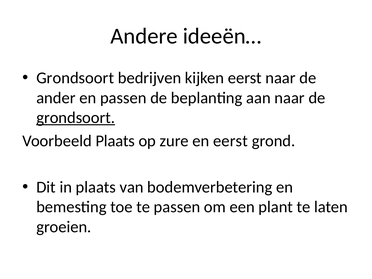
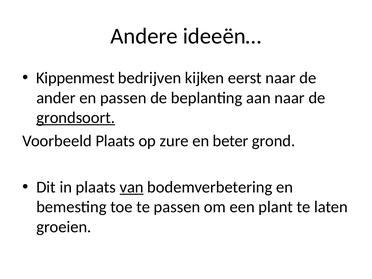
Grondsoort: Grondsoort -> Kippenmest (75, 78)
en eerst: eerst -> beter (231, 141)
van underline: none -> present (132, 187)
